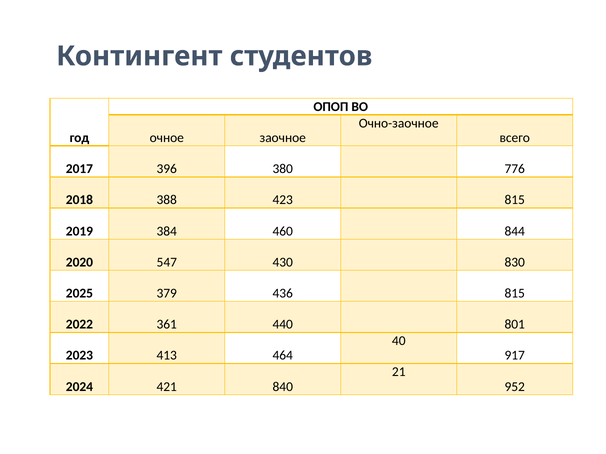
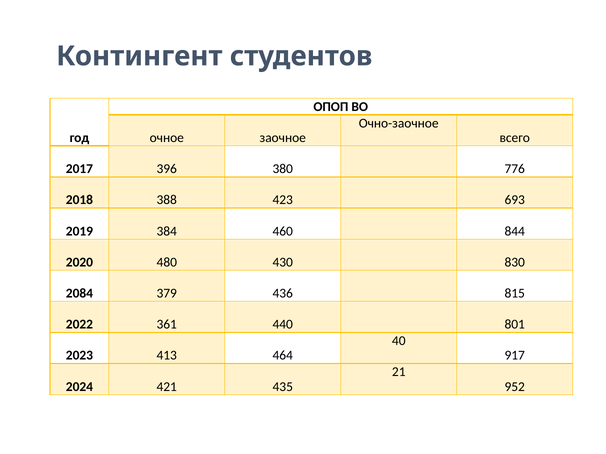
423 815: 815 -> 693 (515, 200)
547: 547 -> 480 (167, 262)
2025: 2025 -> 2084 (79, 294)
840: 840 -> 435 (283, 387)
